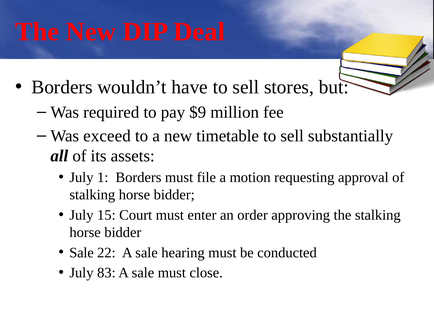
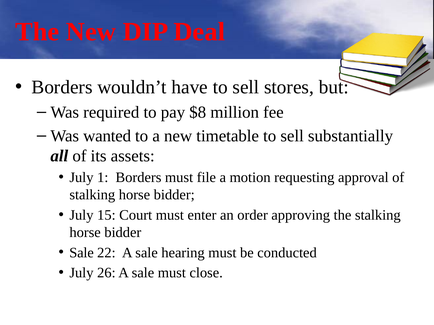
$9: $9 -> $8 (198, 112)
exceed: exceed -> wanted (107, 136)
83: 83 -> 26 (106, 273)
